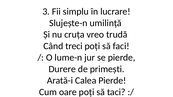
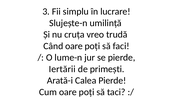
Când treci: treci -> oare (74, 46)
Durere: Durere -> Iertării (62, 69)
